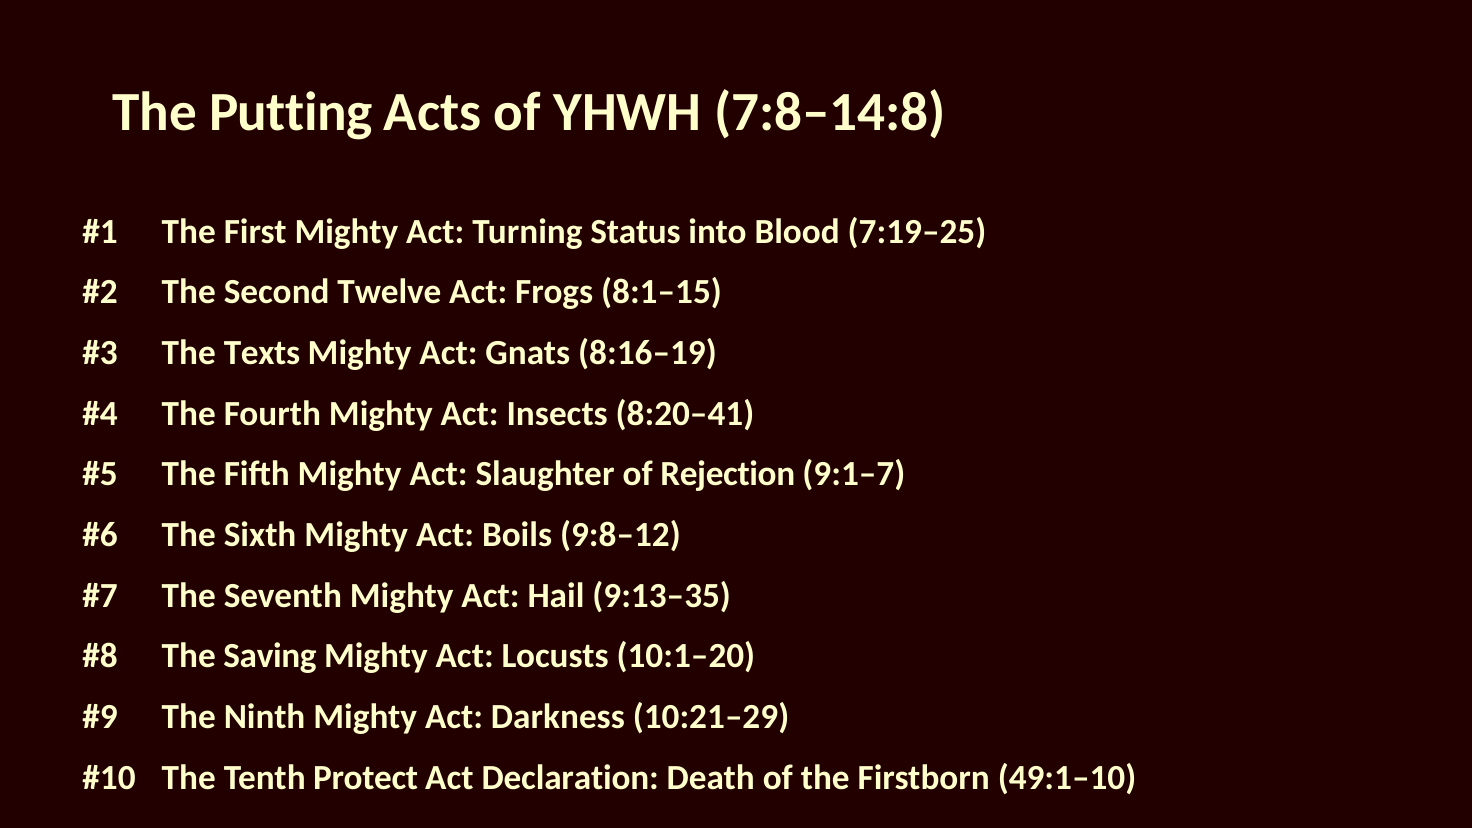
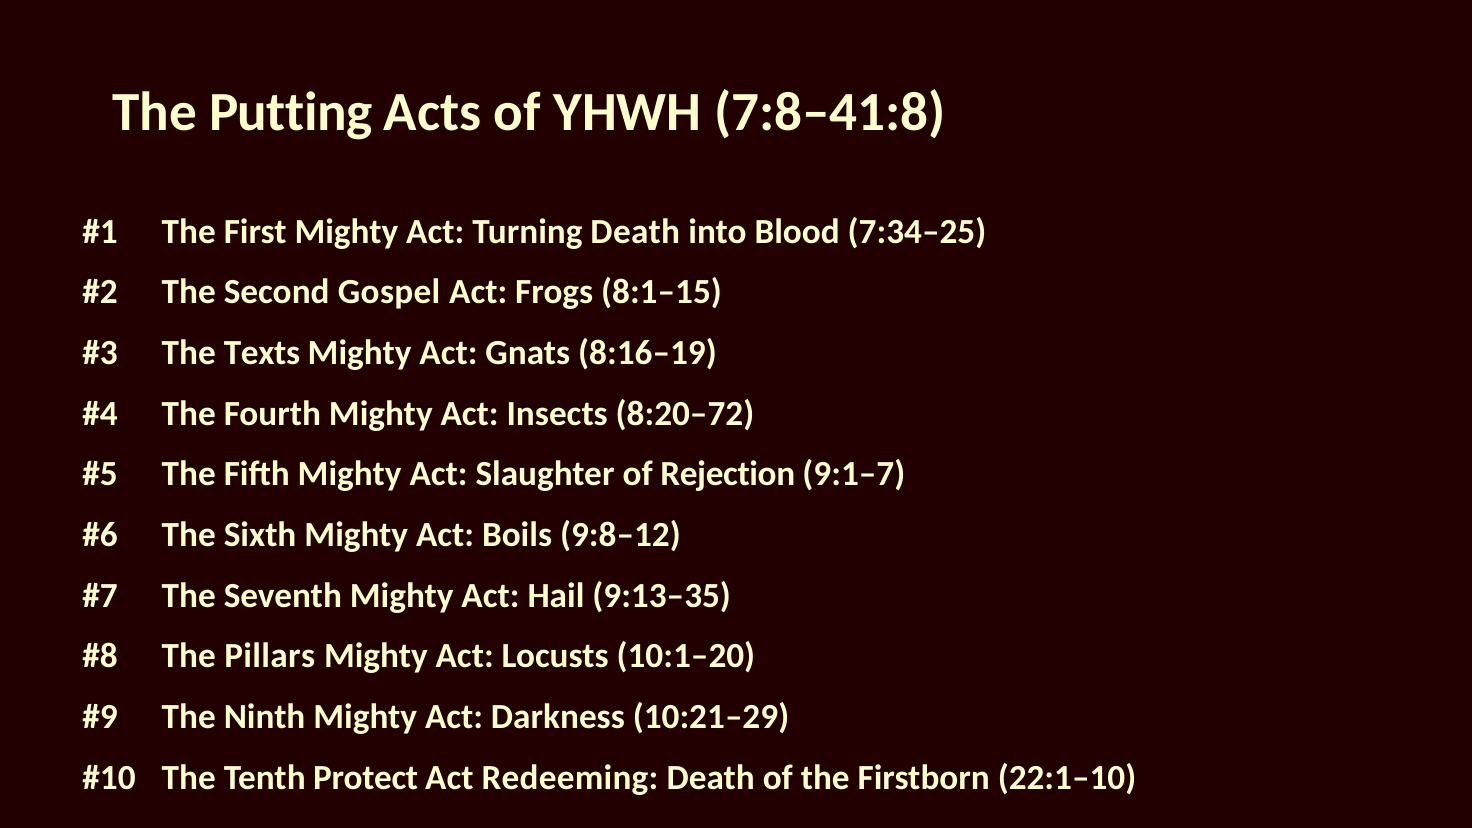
7:8–14:8: 7:8–14:8 -> 7:8–41:8 (830, 113)
Turning Status: Status -> Death (635, 232)
7:19–25: 7:19–25 -> 7:34–25 (917, 232)
Twelve: Twelve -> Gospel (389, 292)
8:20–41: 8:20–41 -> 8:20–72 (685, 414)
Saving: Saving -> Pillars (270, 656)
Declaration: Declaration -> Redeeming (570, 778)
49:1–10: 49:1–10 -> 22:1–10 (1067, 778)
